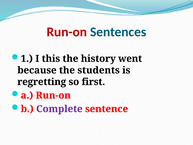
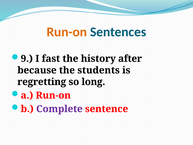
Run-on colour: red -> orange (67, 32)
1: 1 -> 9 (27, 59)
this: this -> fast (51, 59)
went: went -> after (130, 59)
first: first -> long (93, 82)
